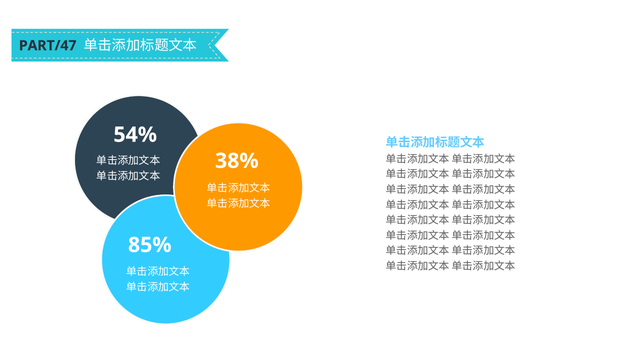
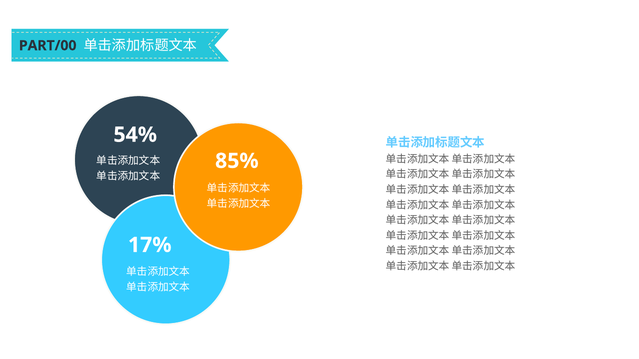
PART/47: PART/47 -> PART/00 (48, 46)
38%: 38% -> 85% (237, 161)
85%: 85% -> 17% (150, 245)
